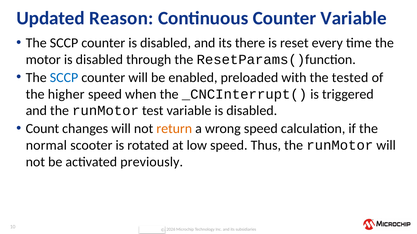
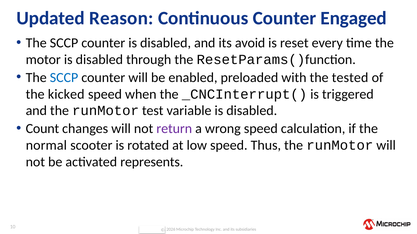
Counter Variable: Variable -> Engaged (354, 18)
there: there -> avoid (250, 43)
higher: higher -> kicked (66, 94)
return colour: orange -> purple (174, 129)
previously: previously -> represents (152, 162)
